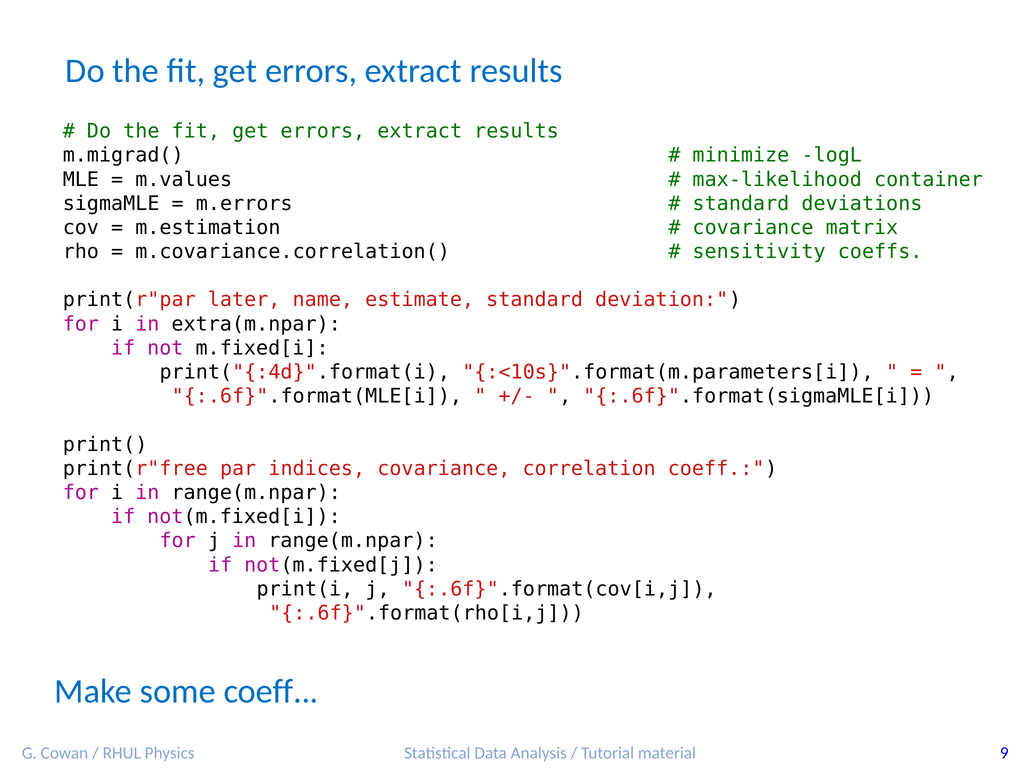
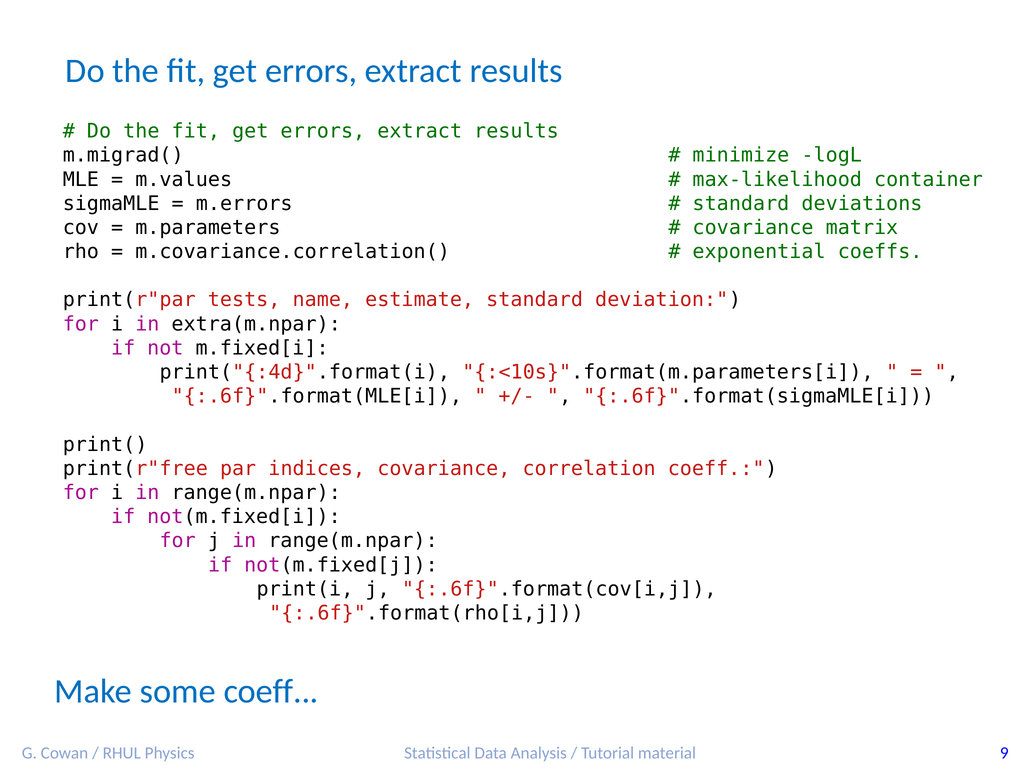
m.estimation: m.estimation -> m.parameters (208, 228)
sensitivity: sensitivity -> exponential (759, 252)
later: later -> tests (244, 300)
